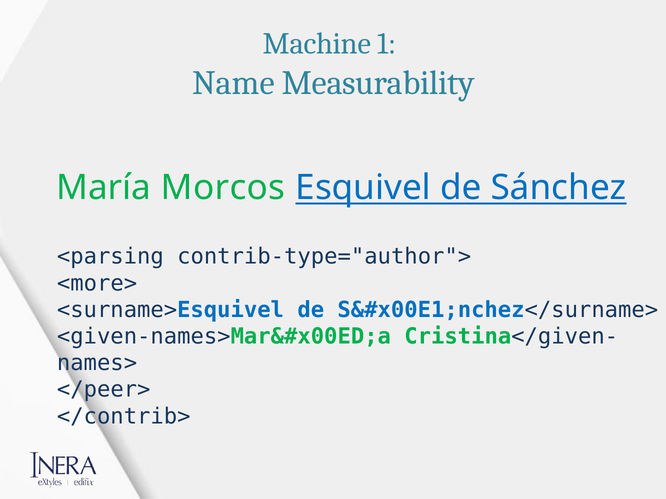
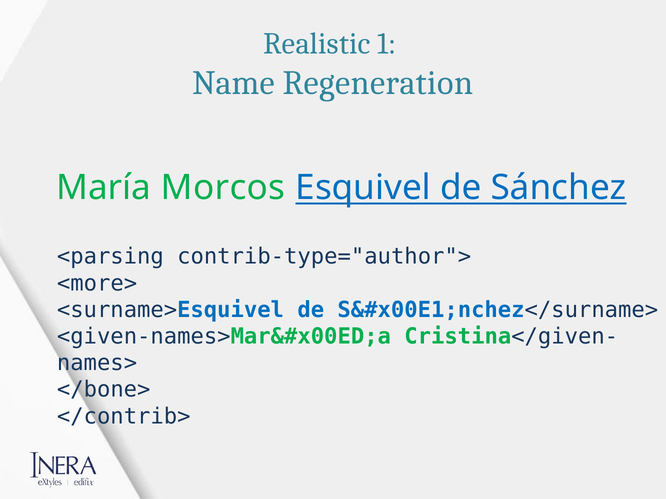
Machine: Machine -> Realistic (317, 44)
Measurability: Measurability -> Regeneration (378, 83)
</peer>: </peer> -> </bone> (104, 390)
